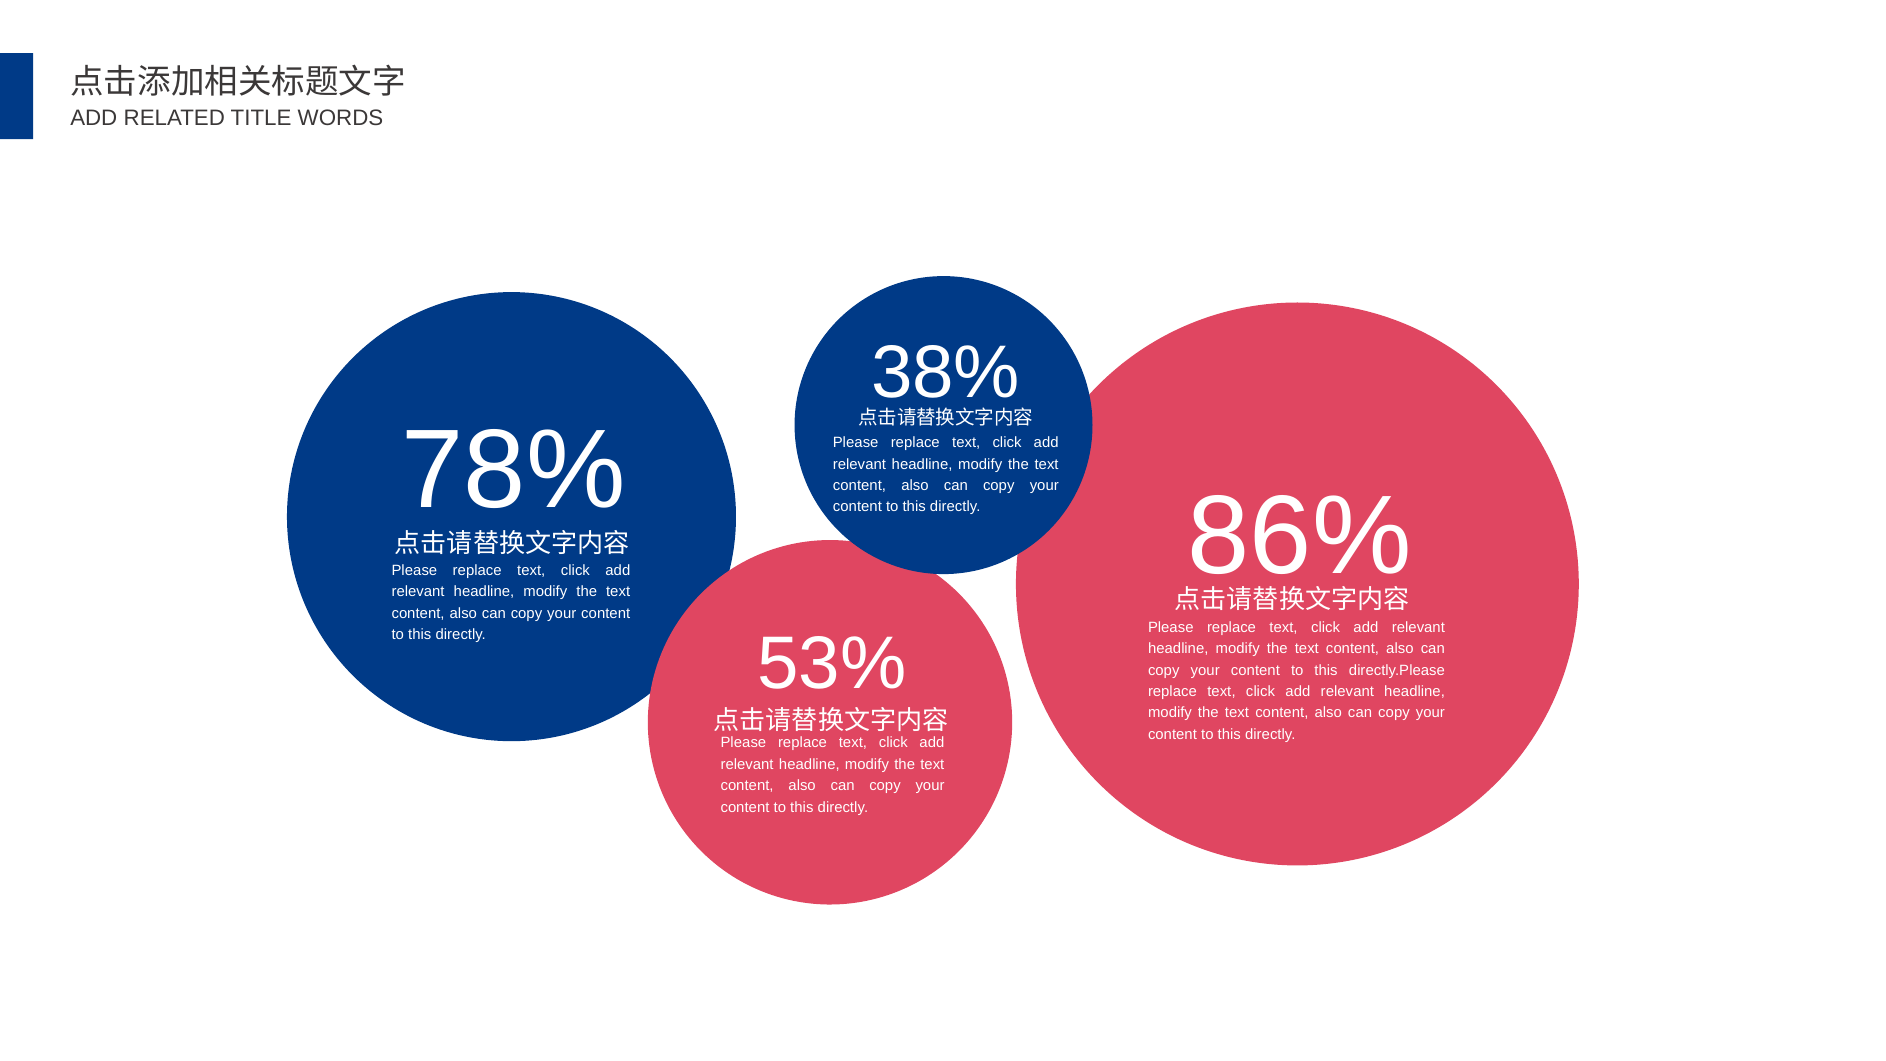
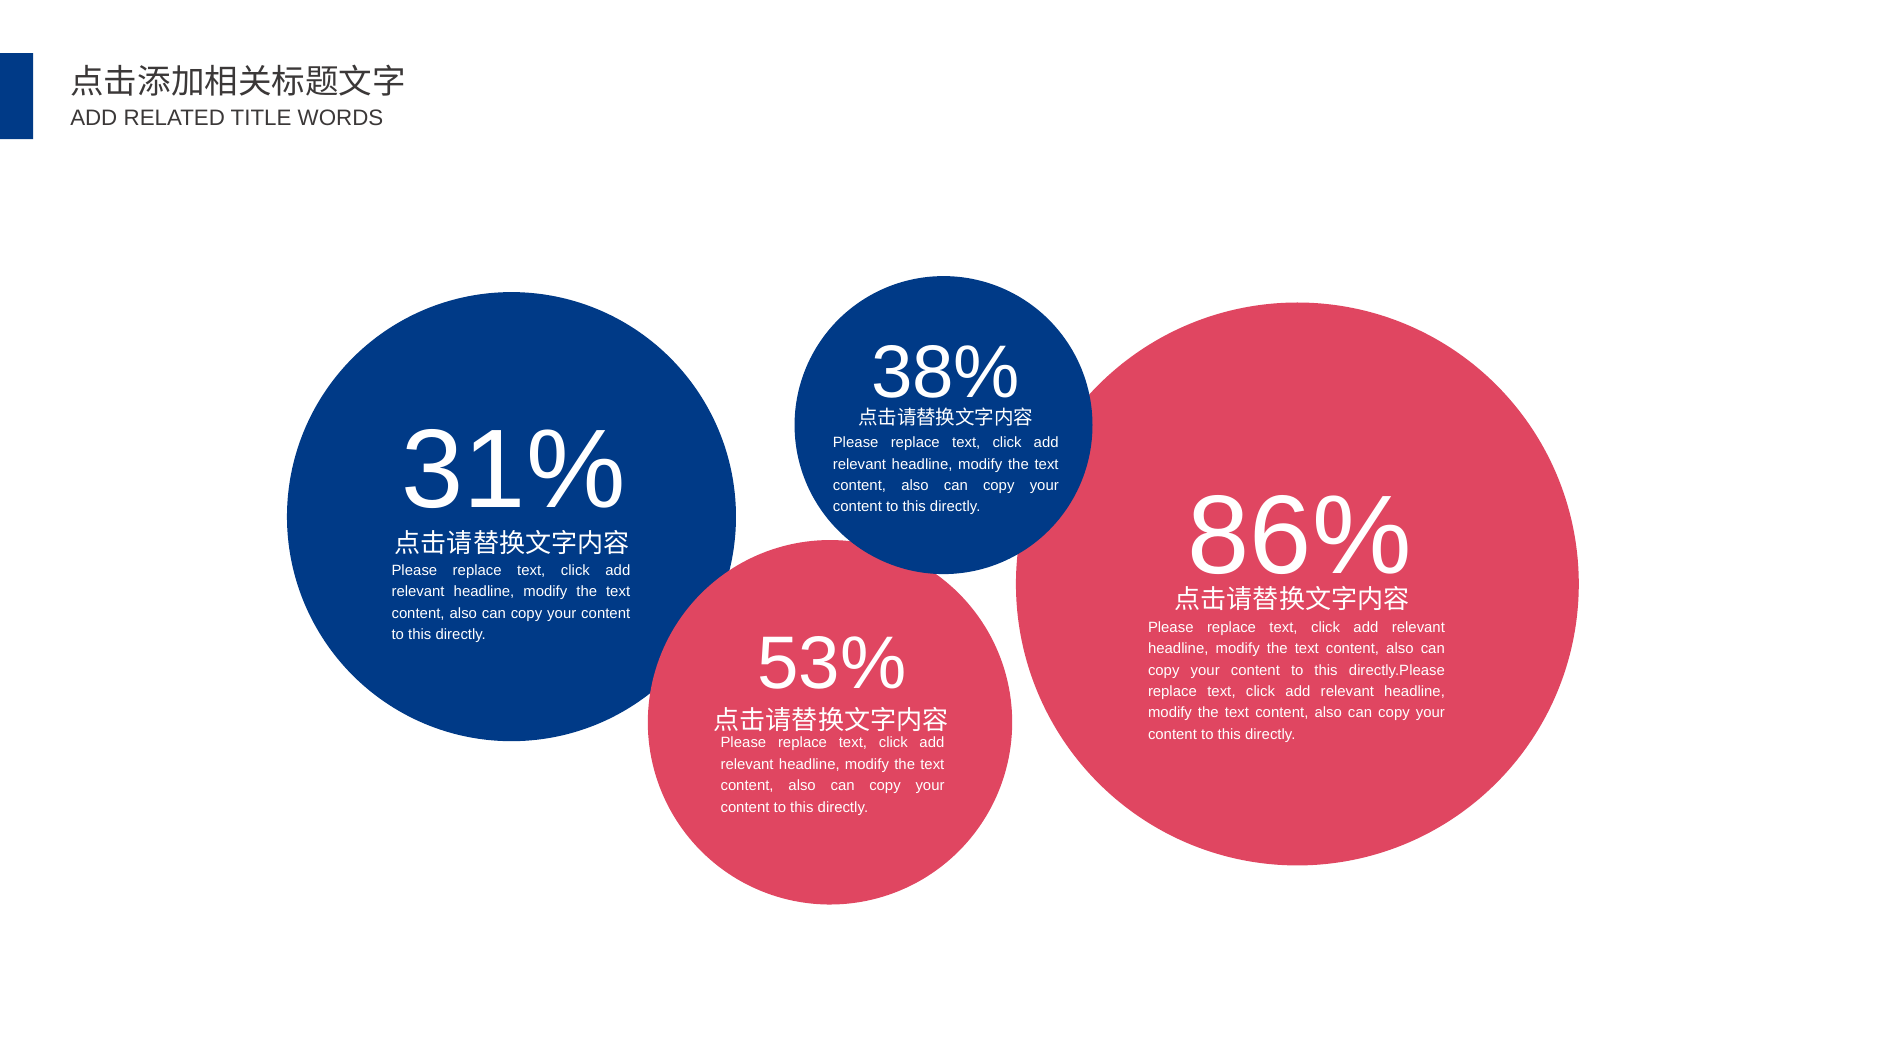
78%: 78% -> 31% (514, 471)
